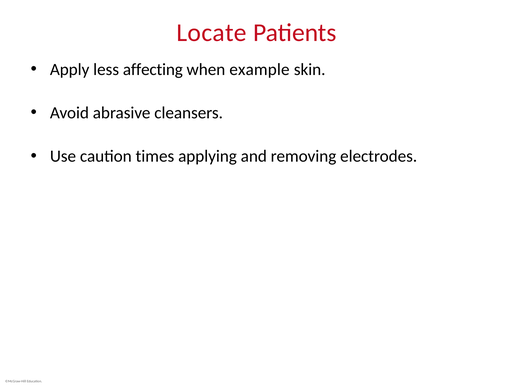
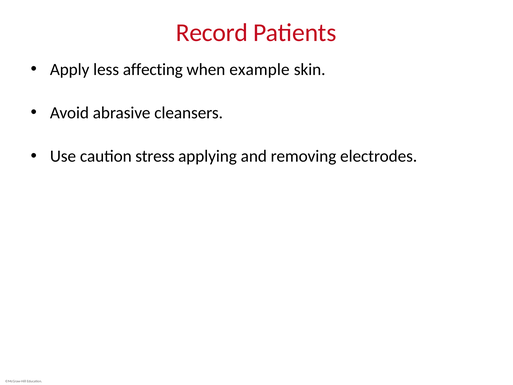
Locate: Locate -> Record (212, 33)
times: times -> stress (155, 156)
